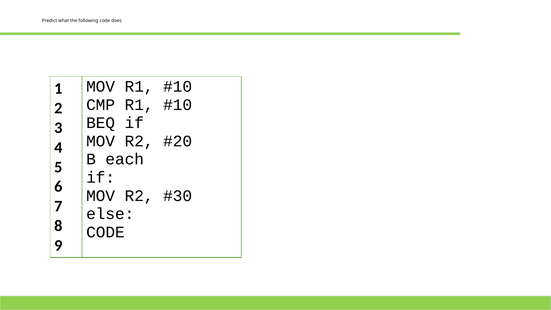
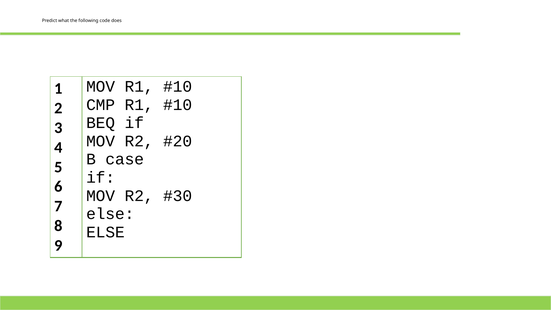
each: each -> case (125, 159)
CODE: CODE -> ELSE (105, 232)
